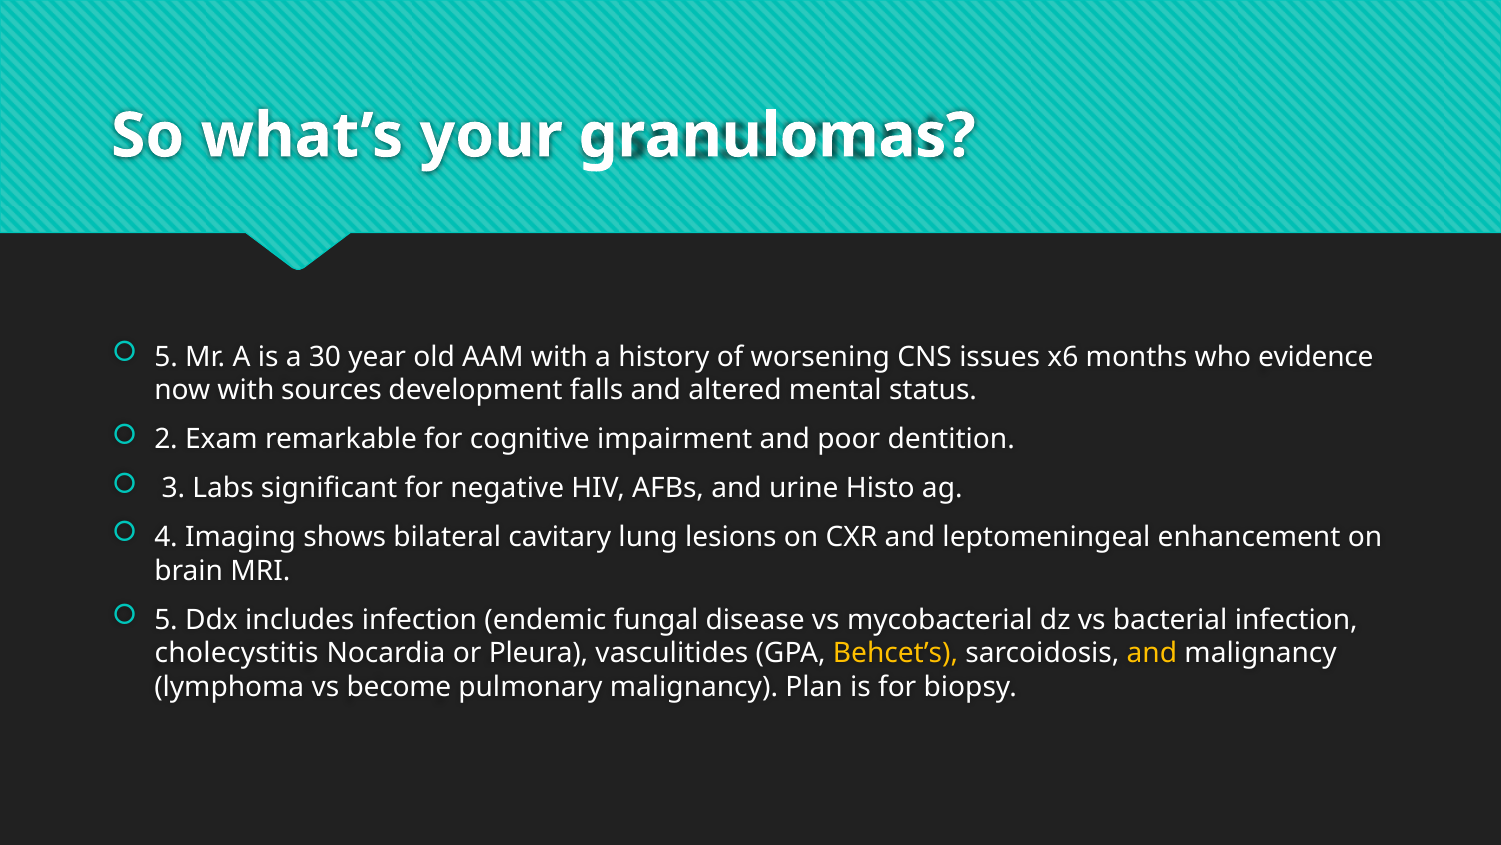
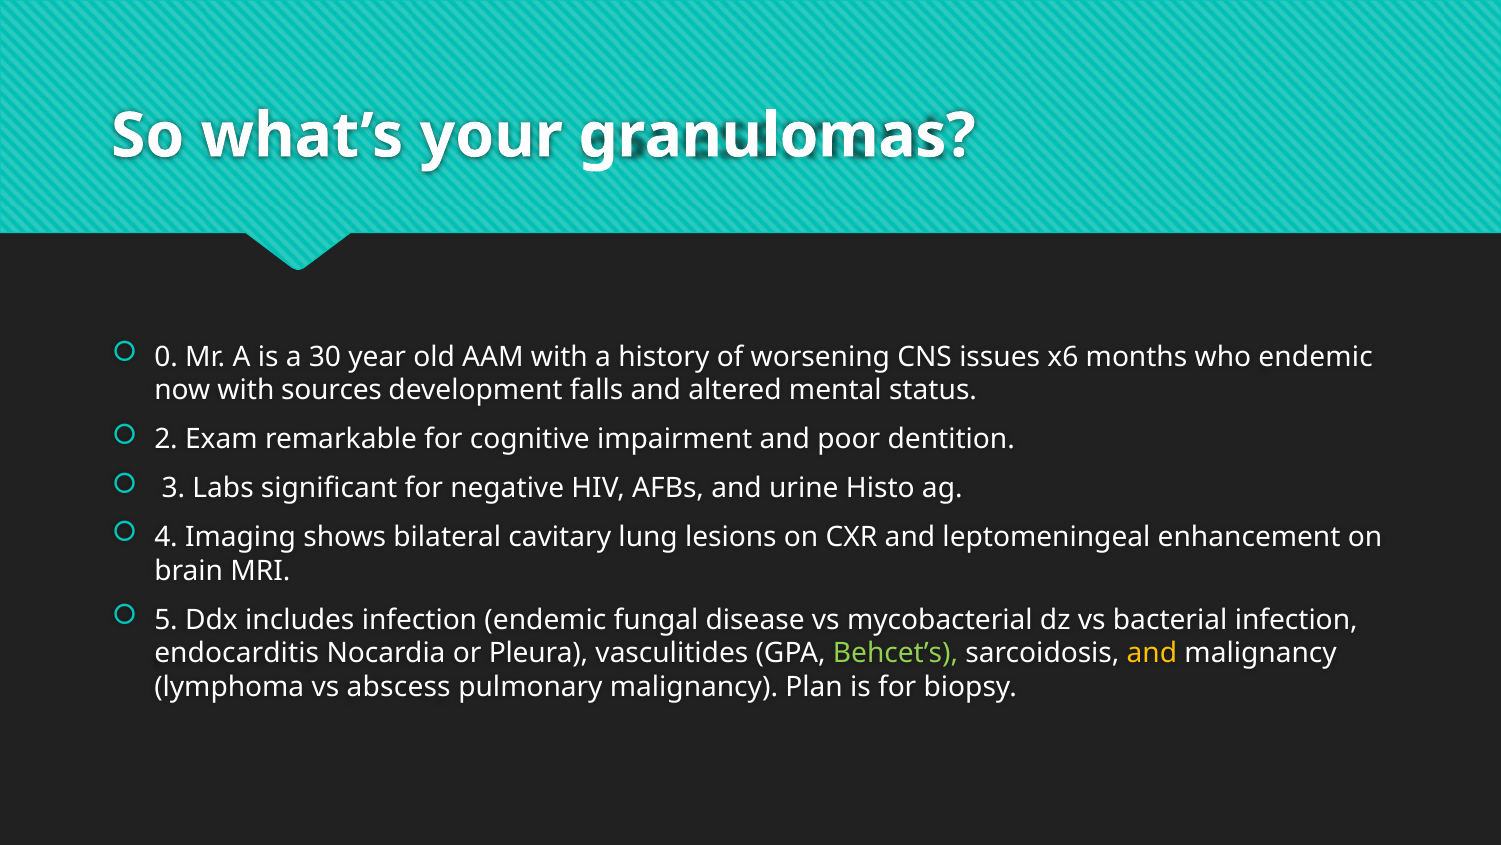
5: 5 -> 0 (166, 357)
who evidence: evidence -> endemic (1316, 357)
cholecystitis: cholecystitis -> endocarditis (237, 653)
Behcet’s colour: yellow -> light green (896, 653)
become: become -> abscess (399, 687)
